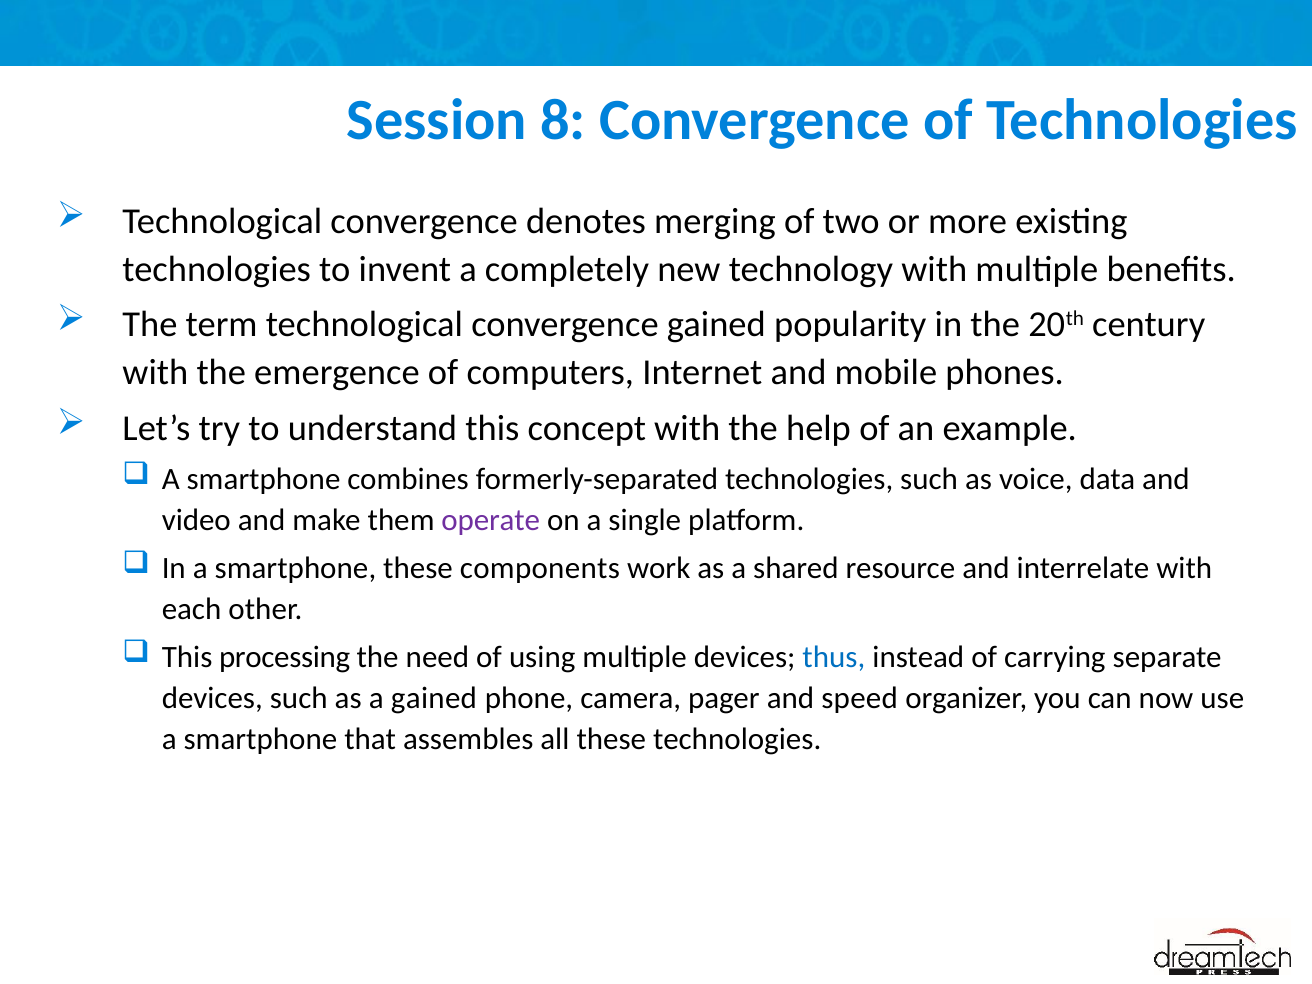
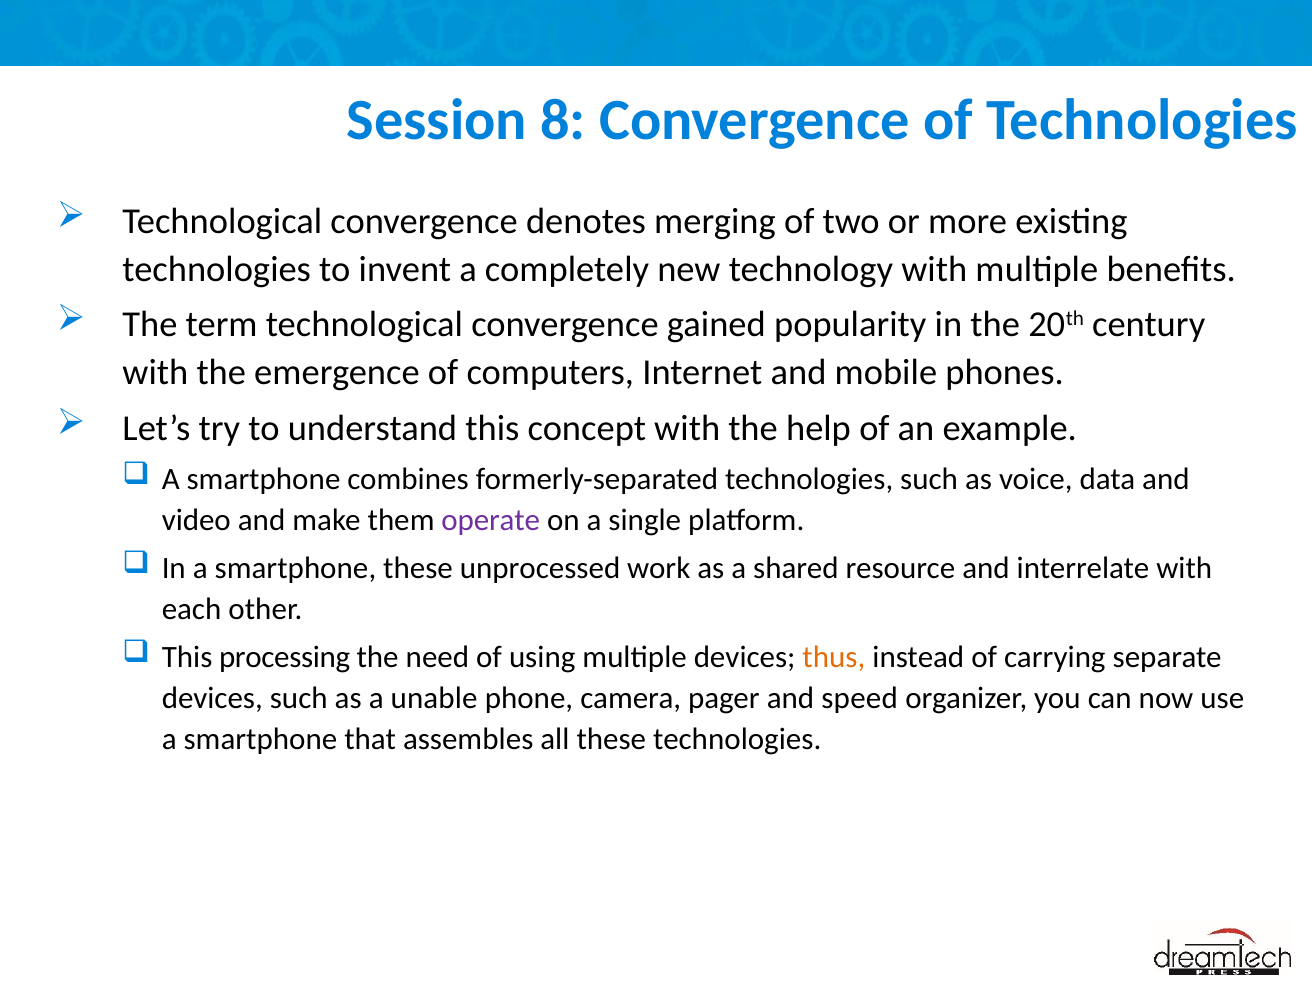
components: components -> unprocessed (540, 568)
thus colour: blue -> orange (834, 657)
a gained: gained -> unable (434, 698)
